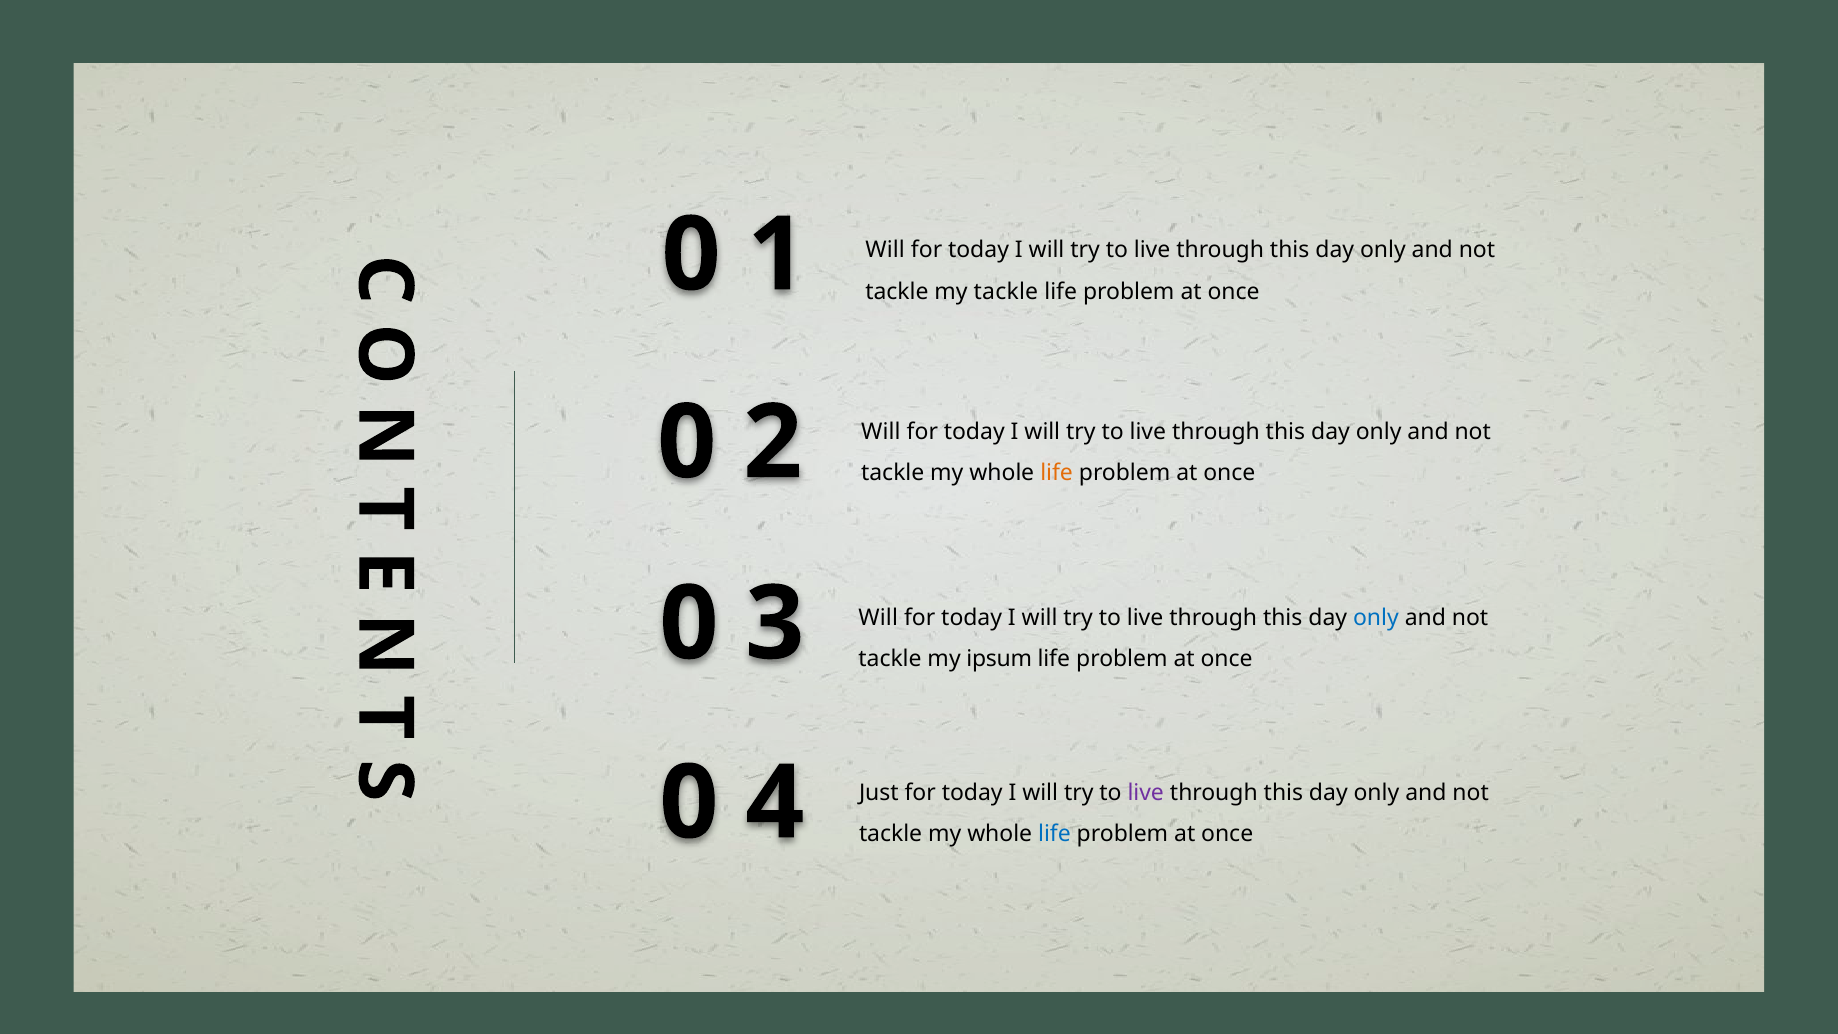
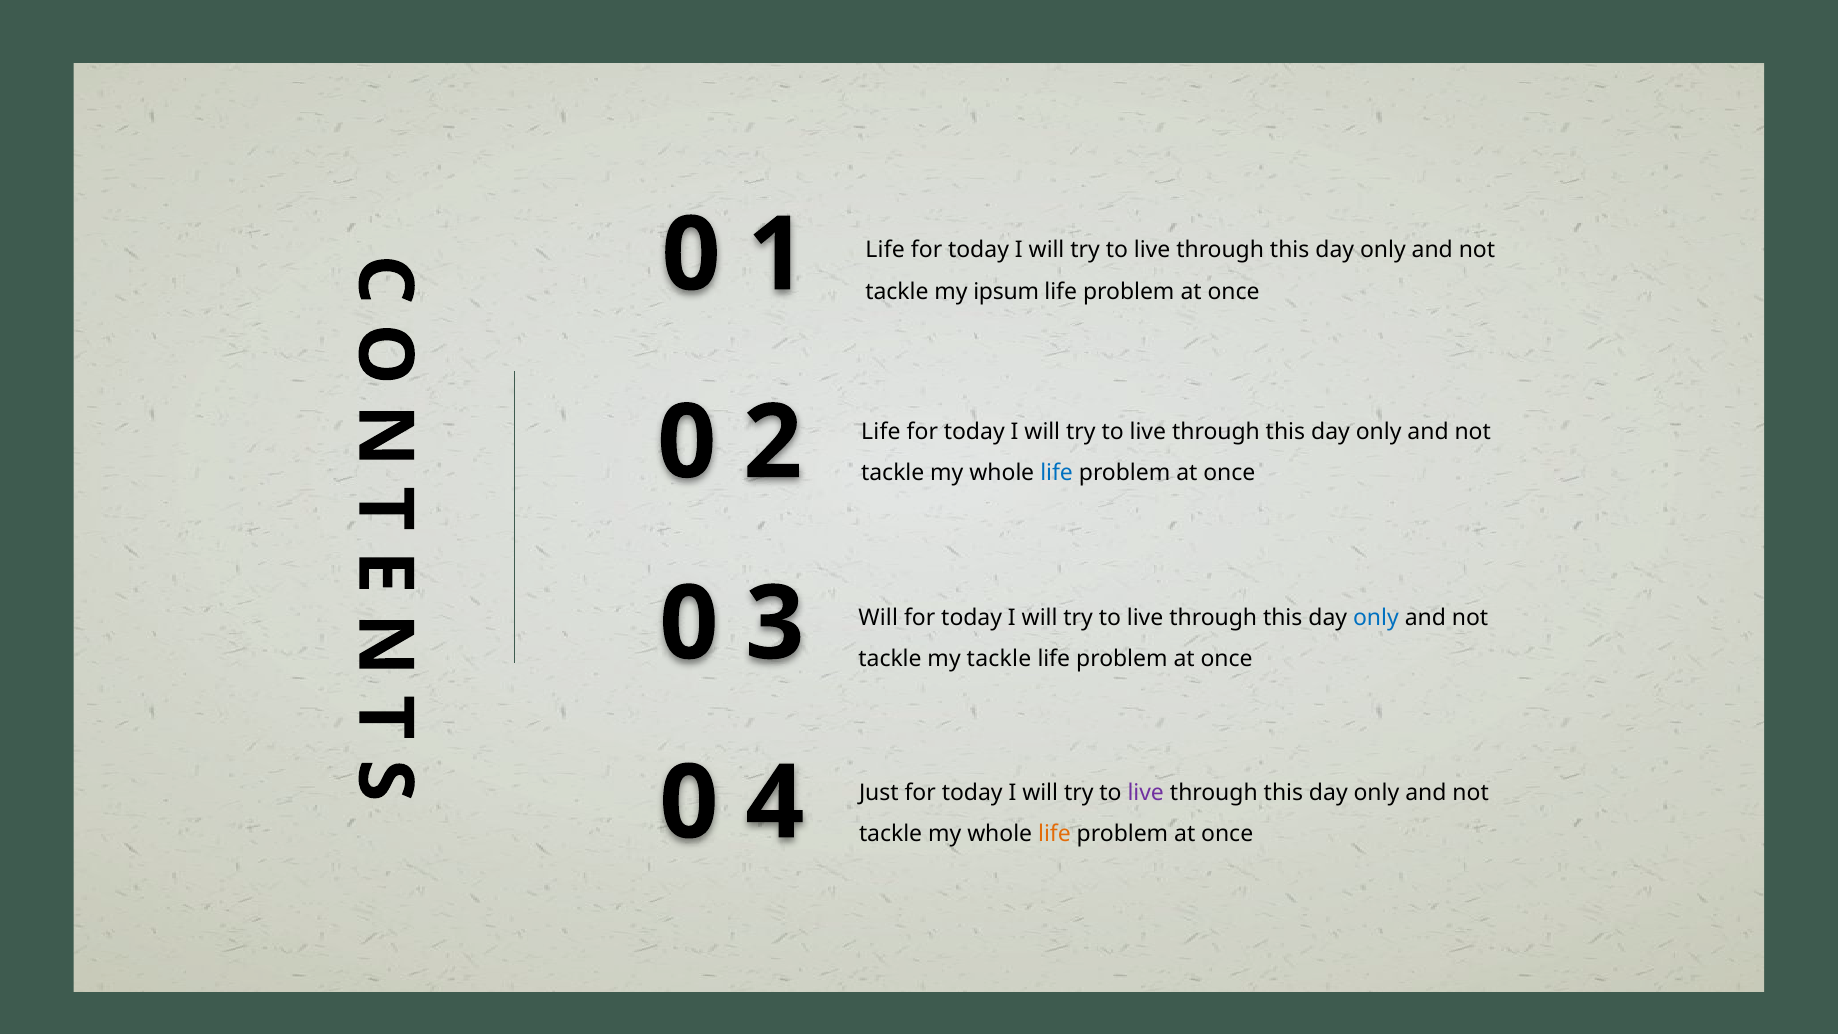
Will: Will -> Life (885, 250)
my tackle: tackle -> ipsum (1006, 291)
Will: Will -> Life (881, 432)
life colour: orange -> blue (1057, 473)
my ipsum: ipsum -> tackle (999, 659)
life colour: blue -> orange (1054, 834)
